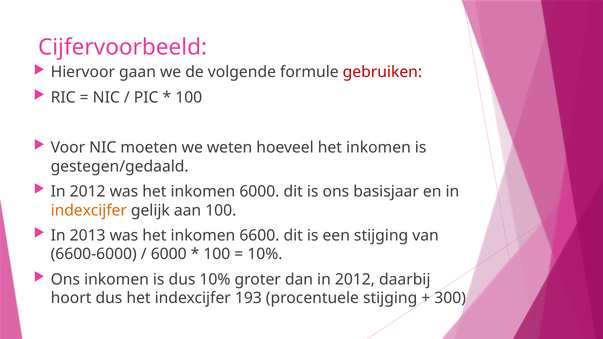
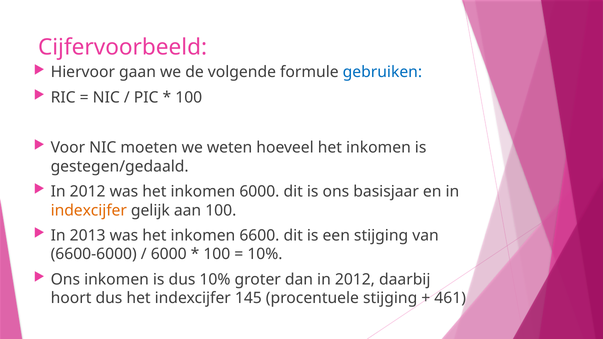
gebruiken colour: red -> blue (382, 72)
193: 193 -> 145 (248, 298)
300: 300 -> 461 (450, 298)
